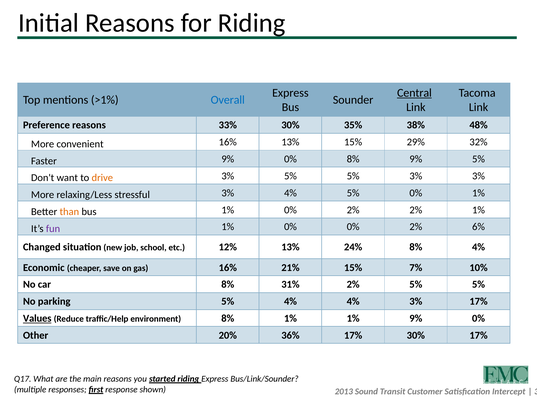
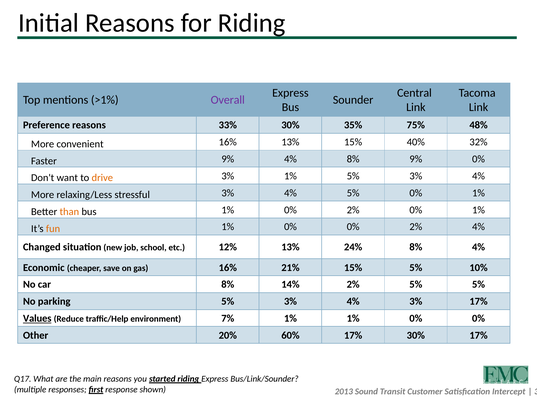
Central underline: present -> none (414, 93)
Overall colour: blue -> purple (228, 100)
38%: 38% -> 75% (416, 125)
29%: 29% -> 40% (416, 142)
Faster 9% 0%: 0% -> 4% (290, 159)
9% 5%: 5% -> 0% (479, 159)
3% 5%: 5% -> 1% (290, 176)
3%: 3% -> 4% (479, 176)
2% 2%: 2% -> 0% (416, 210)
fun colour: purple -> orange (53, 229)
2% 6%: 6% -> 4% (479, 227)
15% 7%: 7% -> 5% (416, 267)
31%: 31% -> 14% (290, 284)
parking 5% 4%: 4% -> 3% (290, 301)
environment 8%: 8% -> 7% (228, 318)
1% 1% 9%: 9% -> 0% (416, 318)
36%: 36% -> 60% (290, 335)
